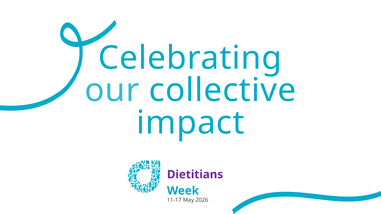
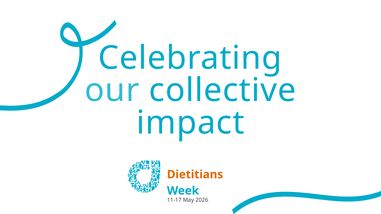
Dietitians colour: purple -> orange (195, 175)
